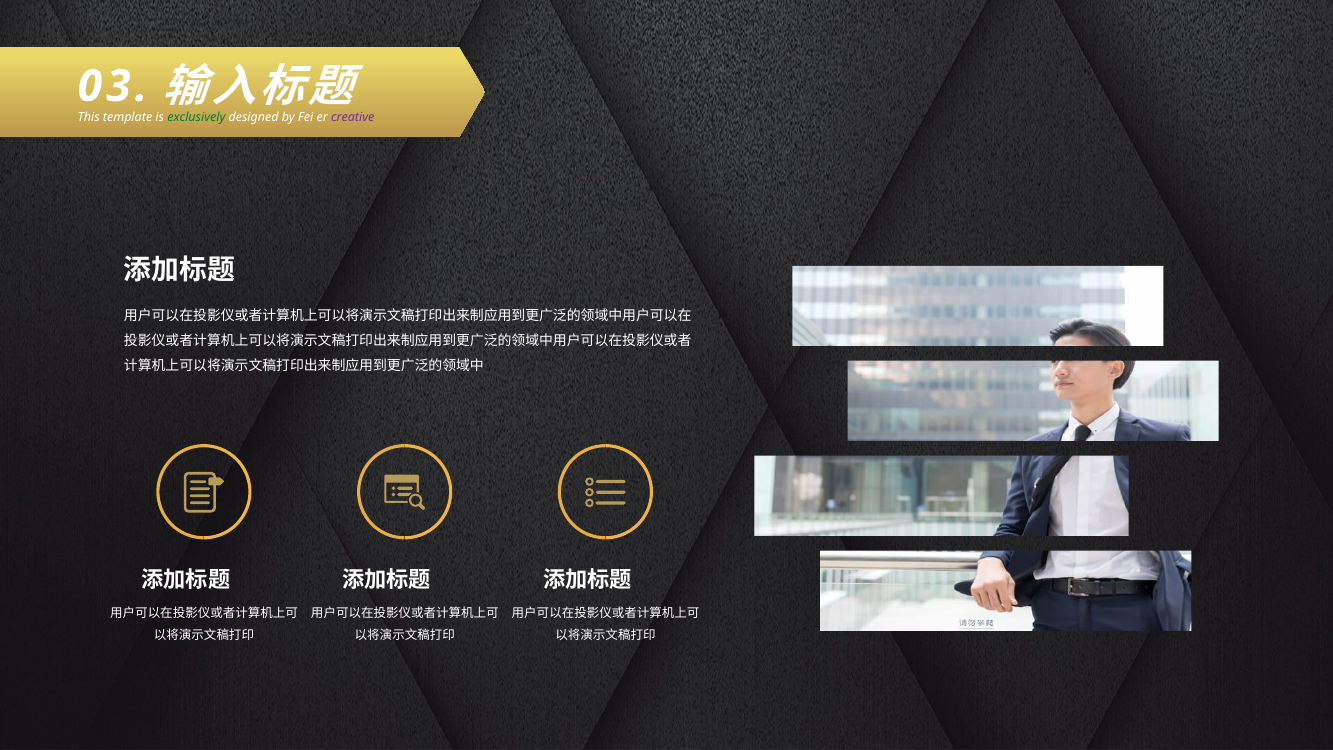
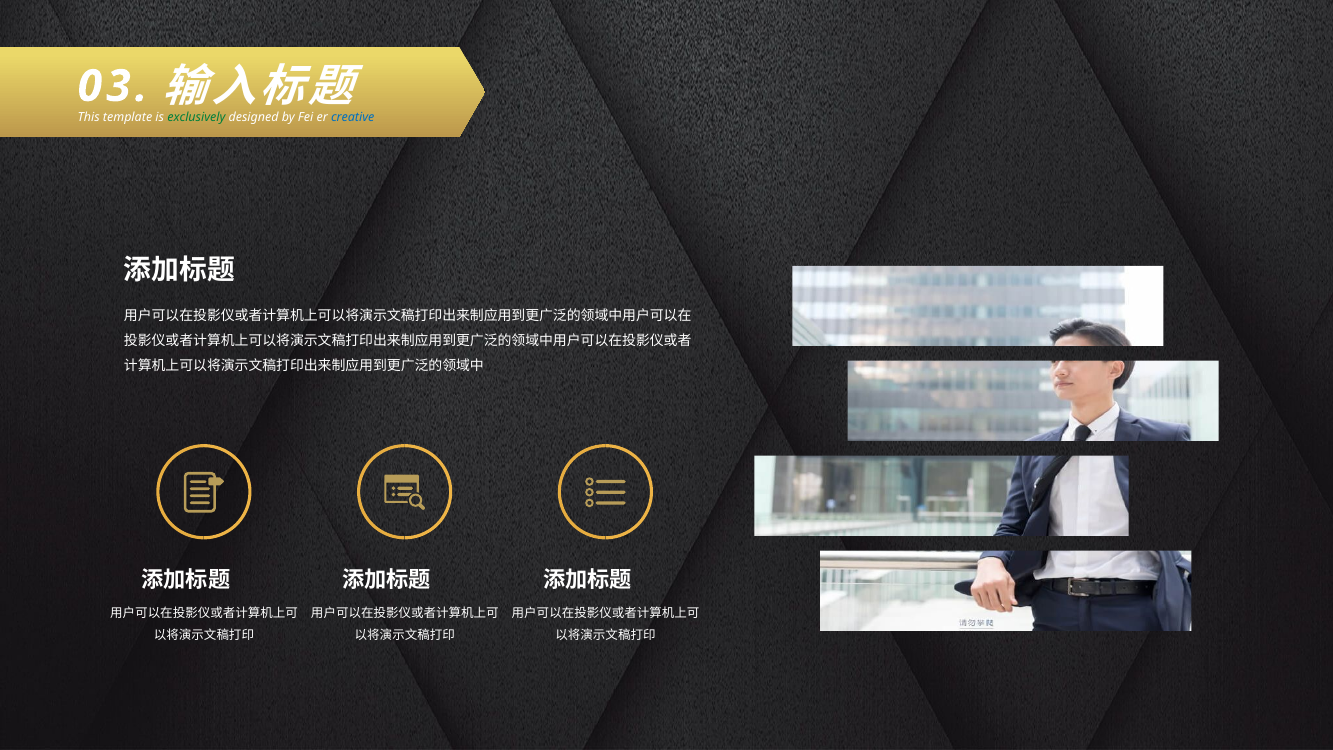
creative colour: purple -> blue (353, 118)
